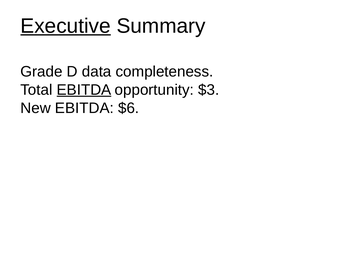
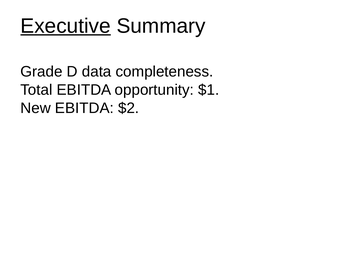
EBITDA underline: present -> none (84, 90)
$3: $3 -> $1 (209, 90)
$6: $6 -> $2 (129, 108)
